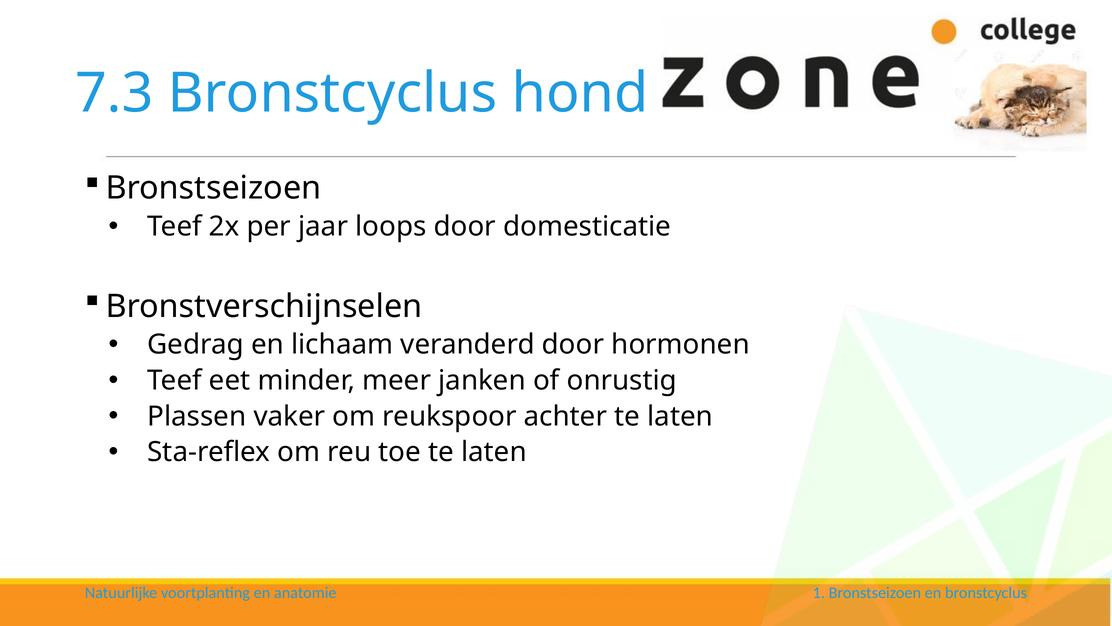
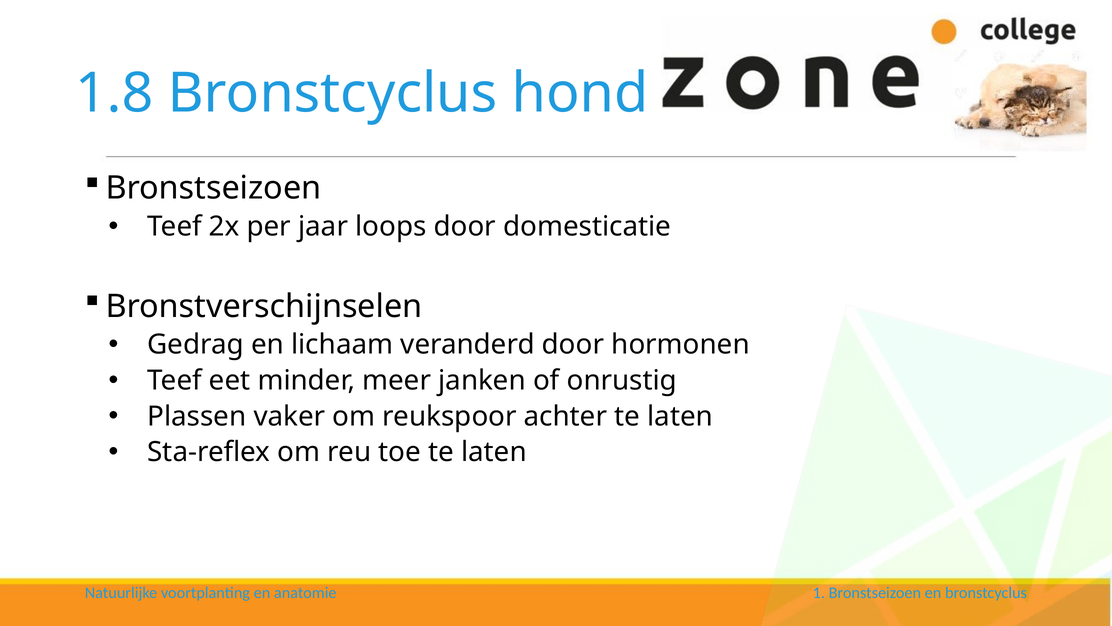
7.3: 7.3 -> 1.8 (114, 93)
